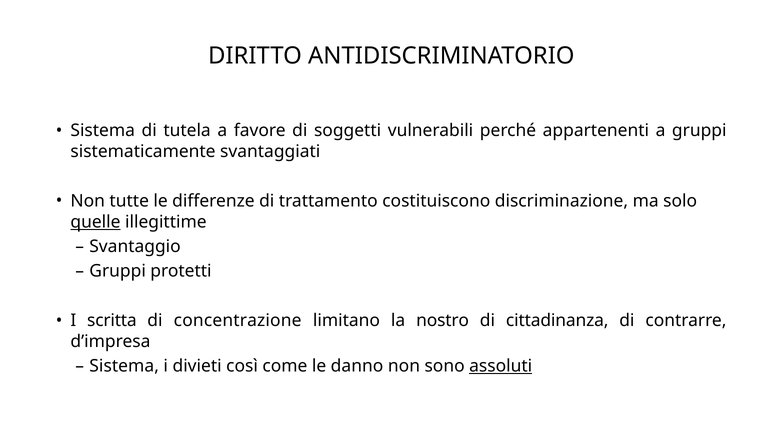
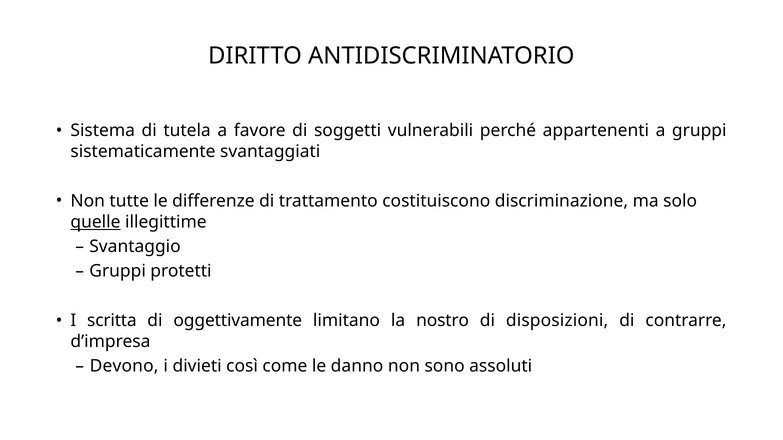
concentrazione: concentrazione -> oggettivamente (238, 321)
cittadinanza: cittadinanza -> disposizioni (557, 321)
Sistema: Sistema -> Devono (124, 367)
assoluti underline: present -> none (501, 367)
